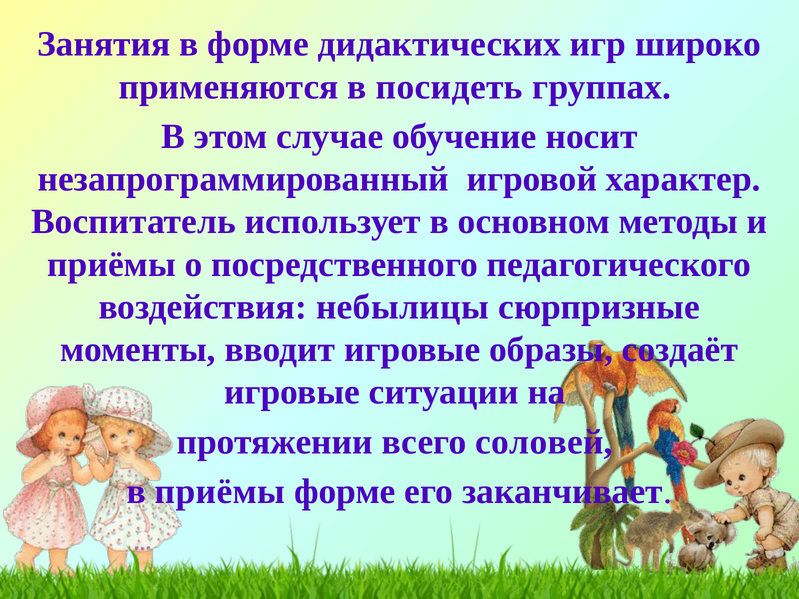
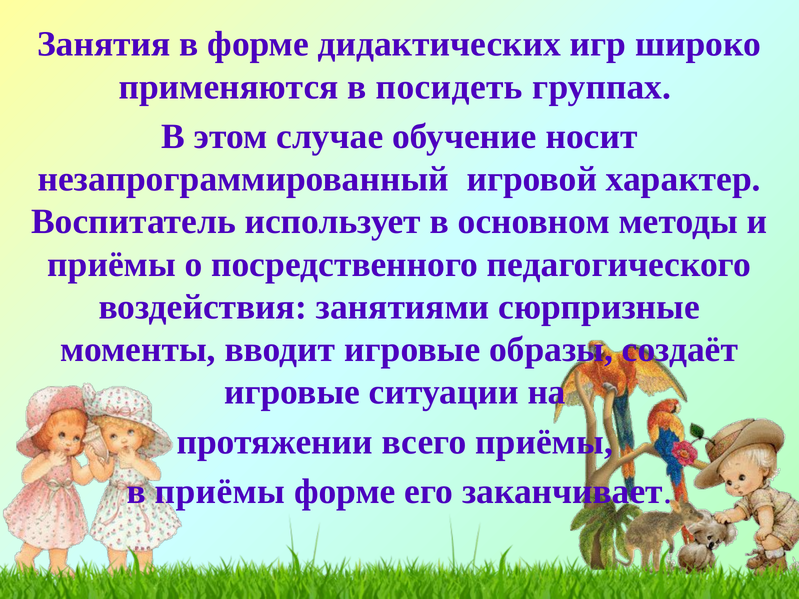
небылицы: небылицы -> занятиями (403, 307)
всего соловей: соловей -> приёмы (544, 442)
